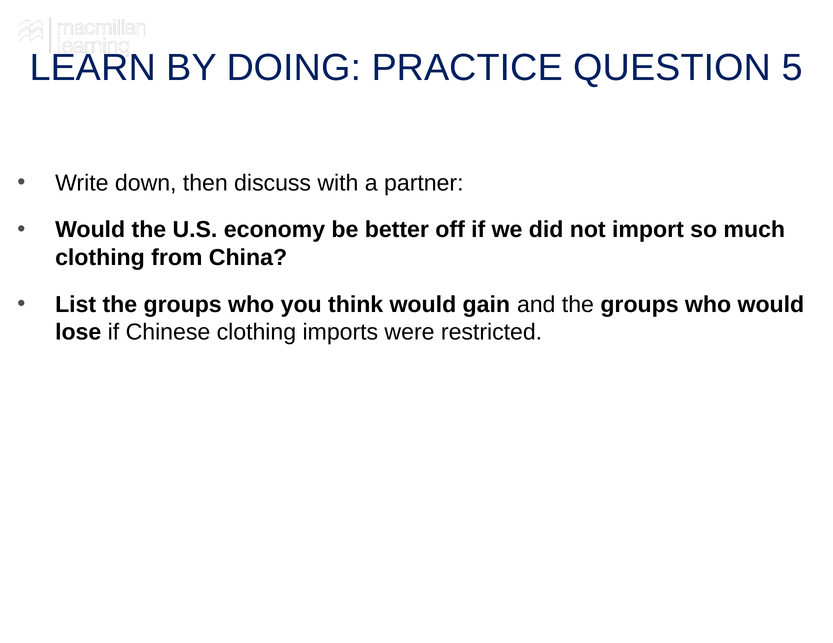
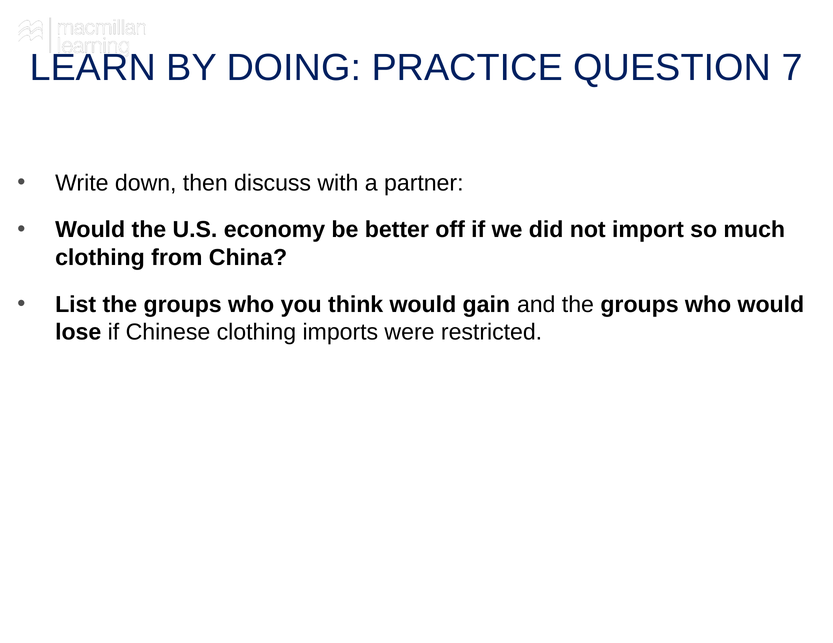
5: 5 -> 7 (792, 68)
